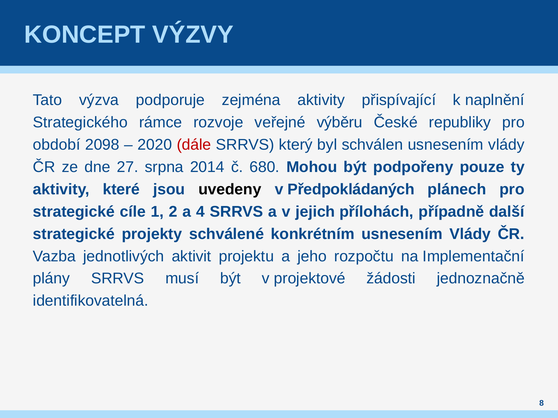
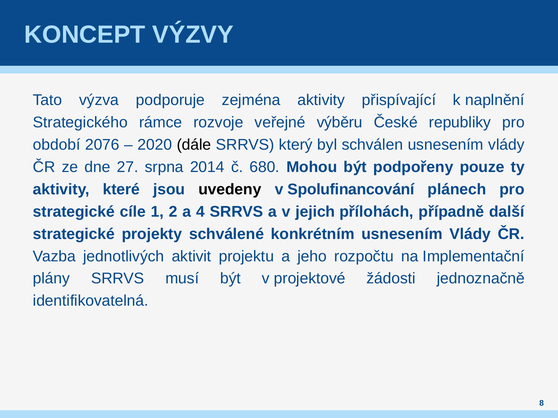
2098: 2098 -> 2076 (102, 145)
dále colour: red -> black (194, 145)
Předpokládaných: Předpokládaných -> Spolufinancování (351, 190)
